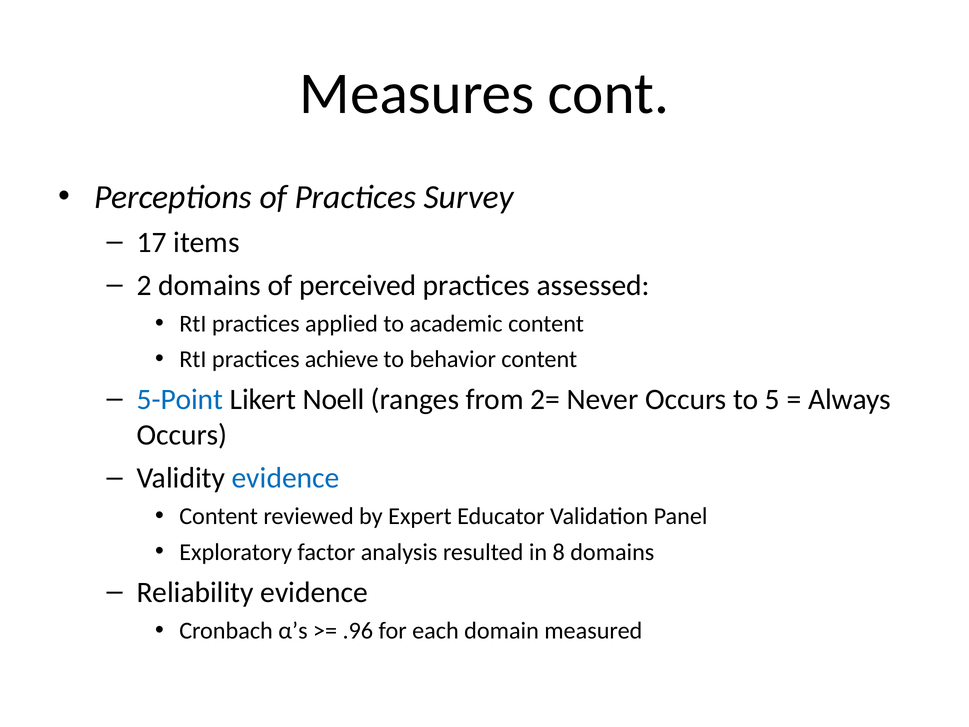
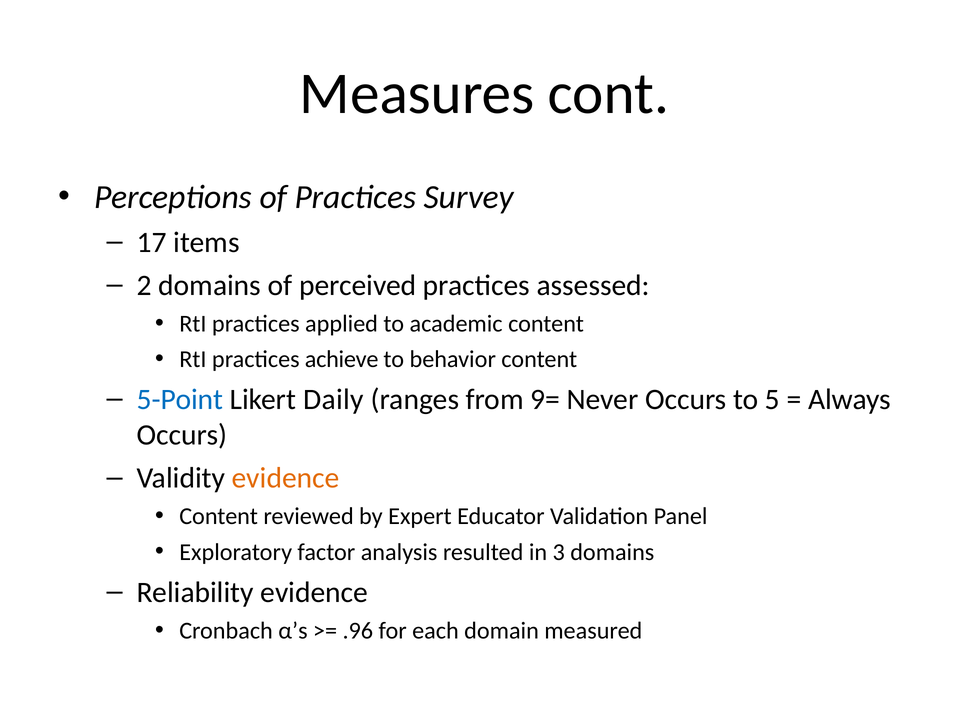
Noell: Noell -> Daily (333, 399)
2=: 2= -> 9= (545, 399)
evidence colour: blue -> orange (286, 478)
8: 8 -> 3 (559, 552)
